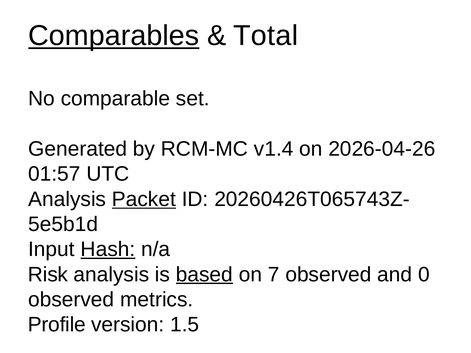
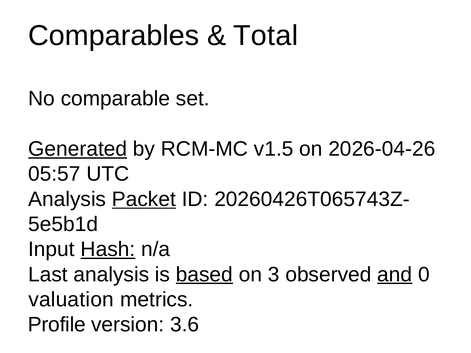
Comparables underline: present -> none (114, 36)
Generated underline: none -> present (78, 149)
v1.4: v1.4 -> v1.5 (274, 149)
01:57: 01:57 -> 05:57 (54, 174)
Risk: Risk -> Last (48, 275)
7: 7 -> 3 (274, 275)
and underline: none -> present (395, 275)
observed: observed -> valuation (71, 300)
1.5: 1.5 -> 3.6 (185, 325)
